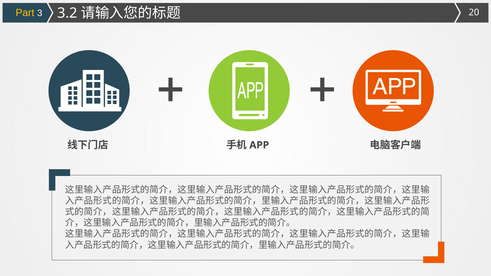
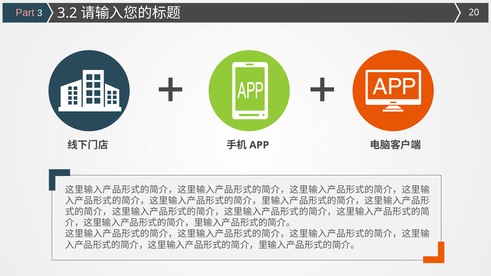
Part colour: yellow -> pink (25, 13)
